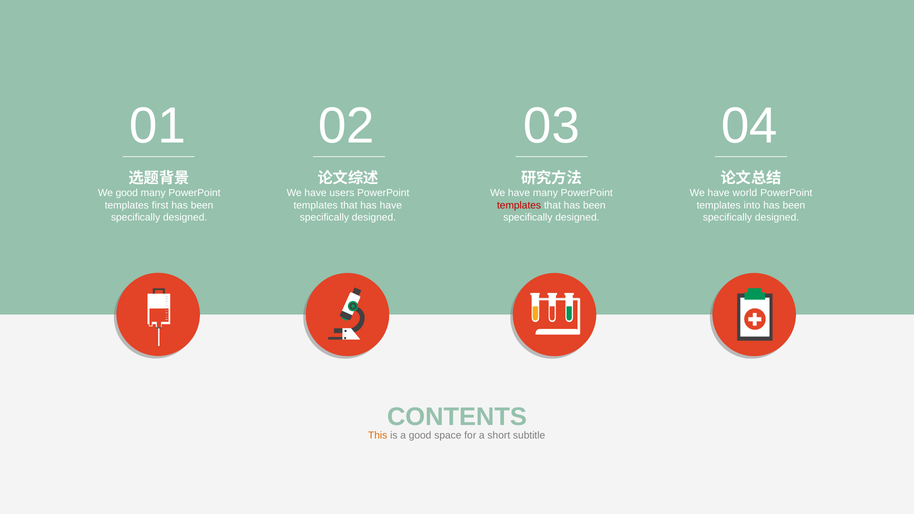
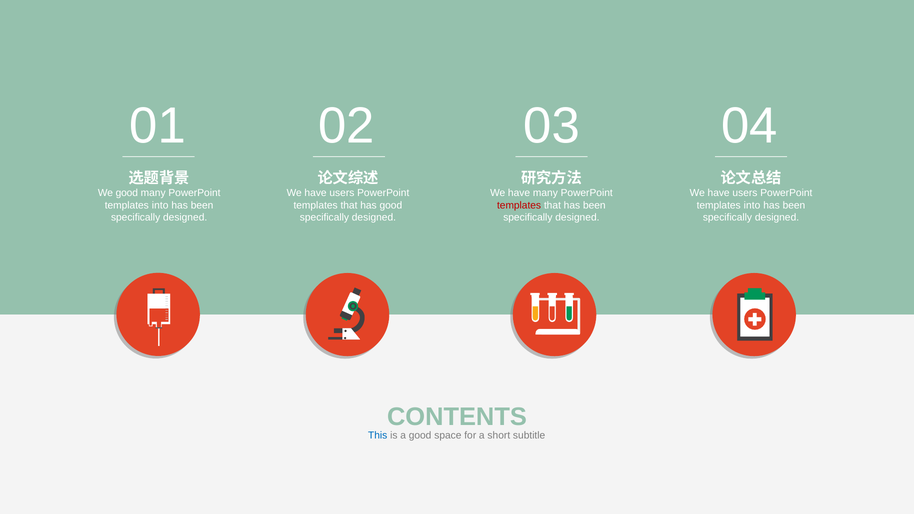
world: world -> users (745, 193)
first: first -> into (160, 205)
has have: have -> good (391, 205)
This colour: orange -> blue (378, 435)
